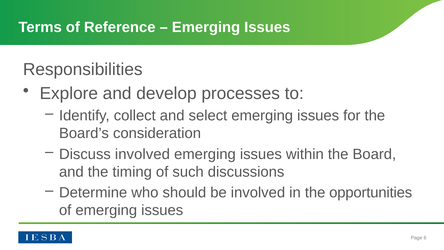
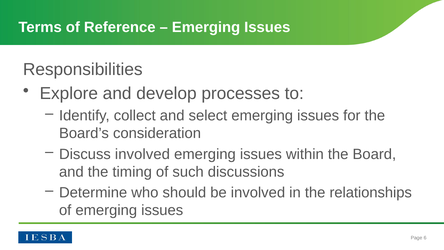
opportunities: opportunities -> relationships (371, 192)
